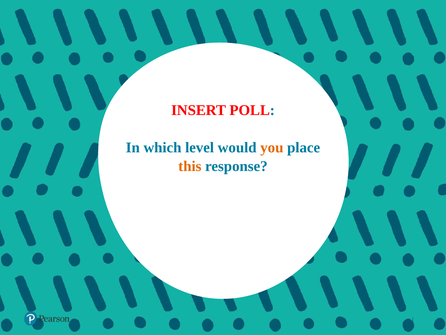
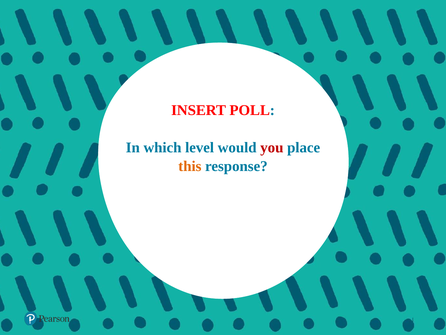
you colour: orange -> red (272, 147)
